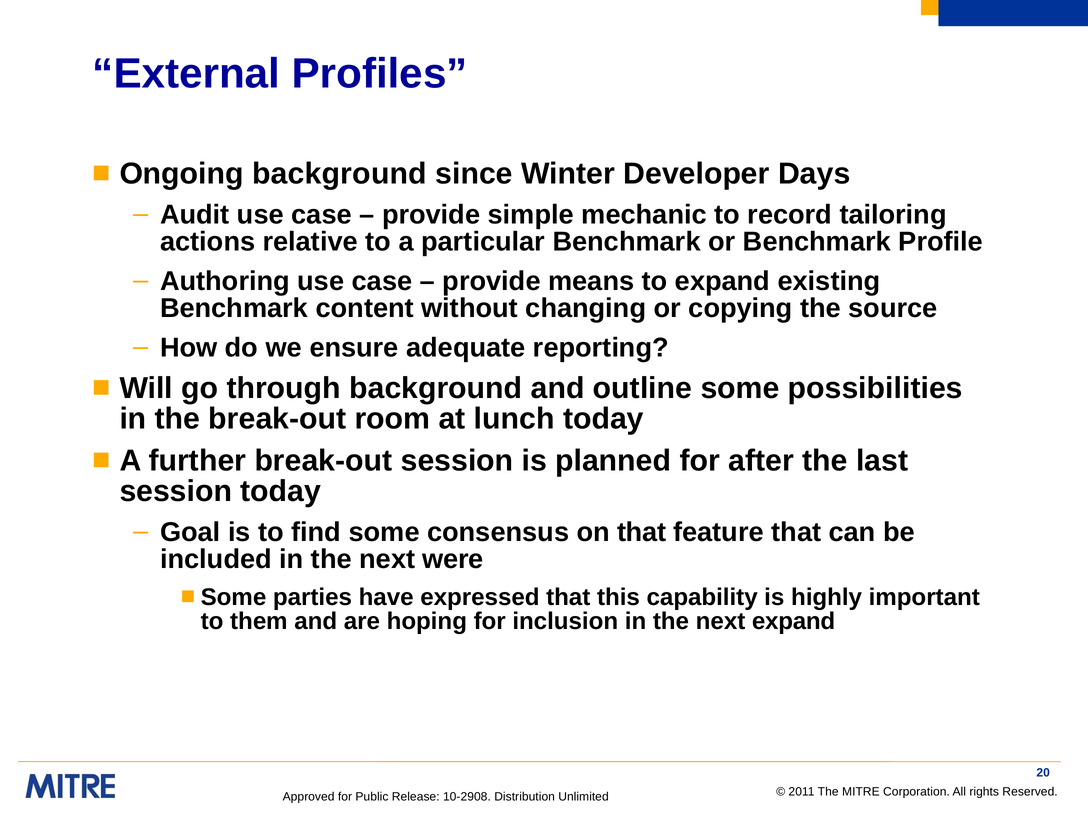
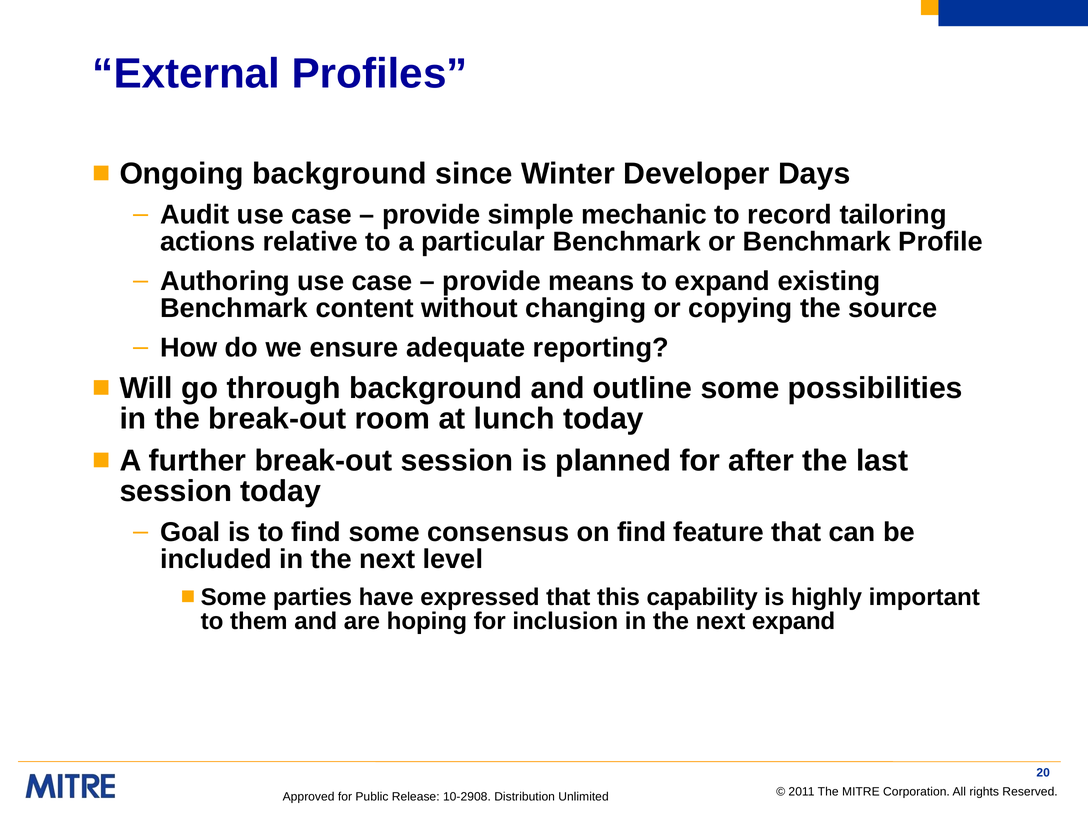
on that: that -> find (642, 532)
were: were -> level (453, 559)
